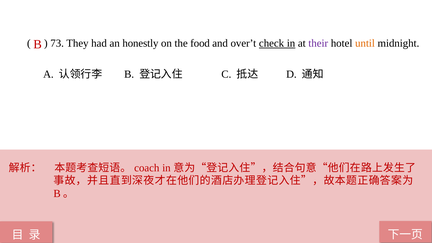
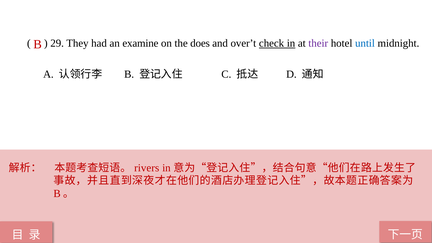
73: 73 -> 29 (57, 43)
honestly: honestly -> examine (140, 43)
food: food -> does (200, 43)
until colour: orange -> blue (365, 43)
coach: coach -> rivers (147, 168)
